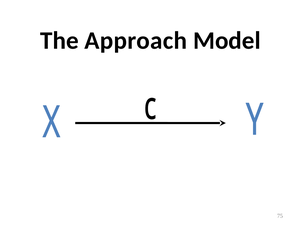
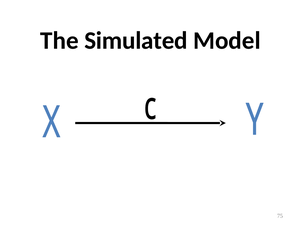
Approach: Approach -> Simulated (136, 41)
